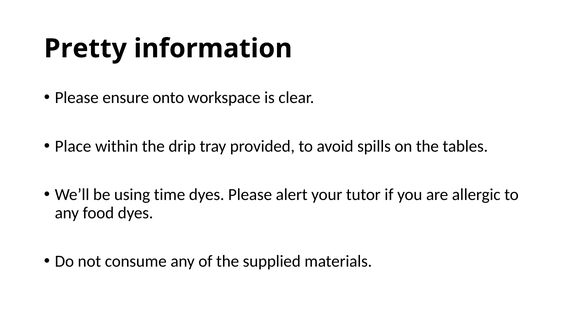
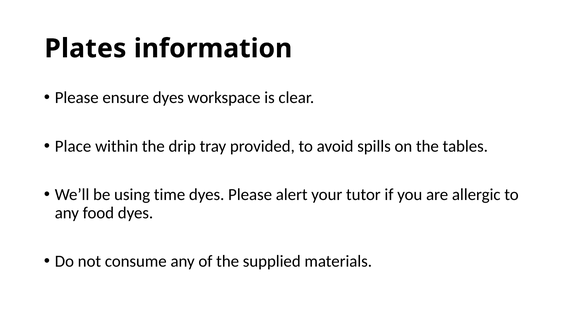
Pretty: Pretty -> Plates (85, 48)
ensure onto: onto -> dyes (168, 98)
